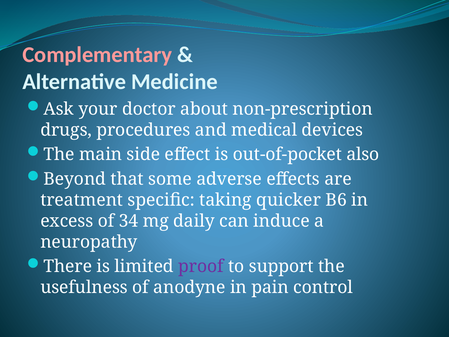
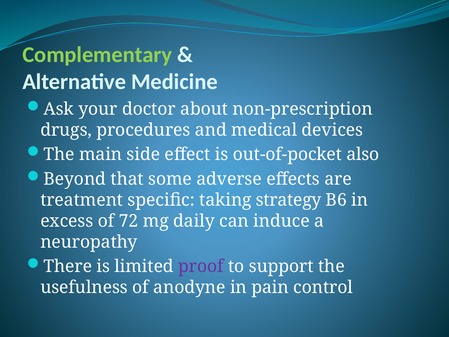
Complementary colour: pink -> light green (97, 55)
quicker: quicker -> strategy (289, 200)
34: 34 -> 72 (129, 221)
